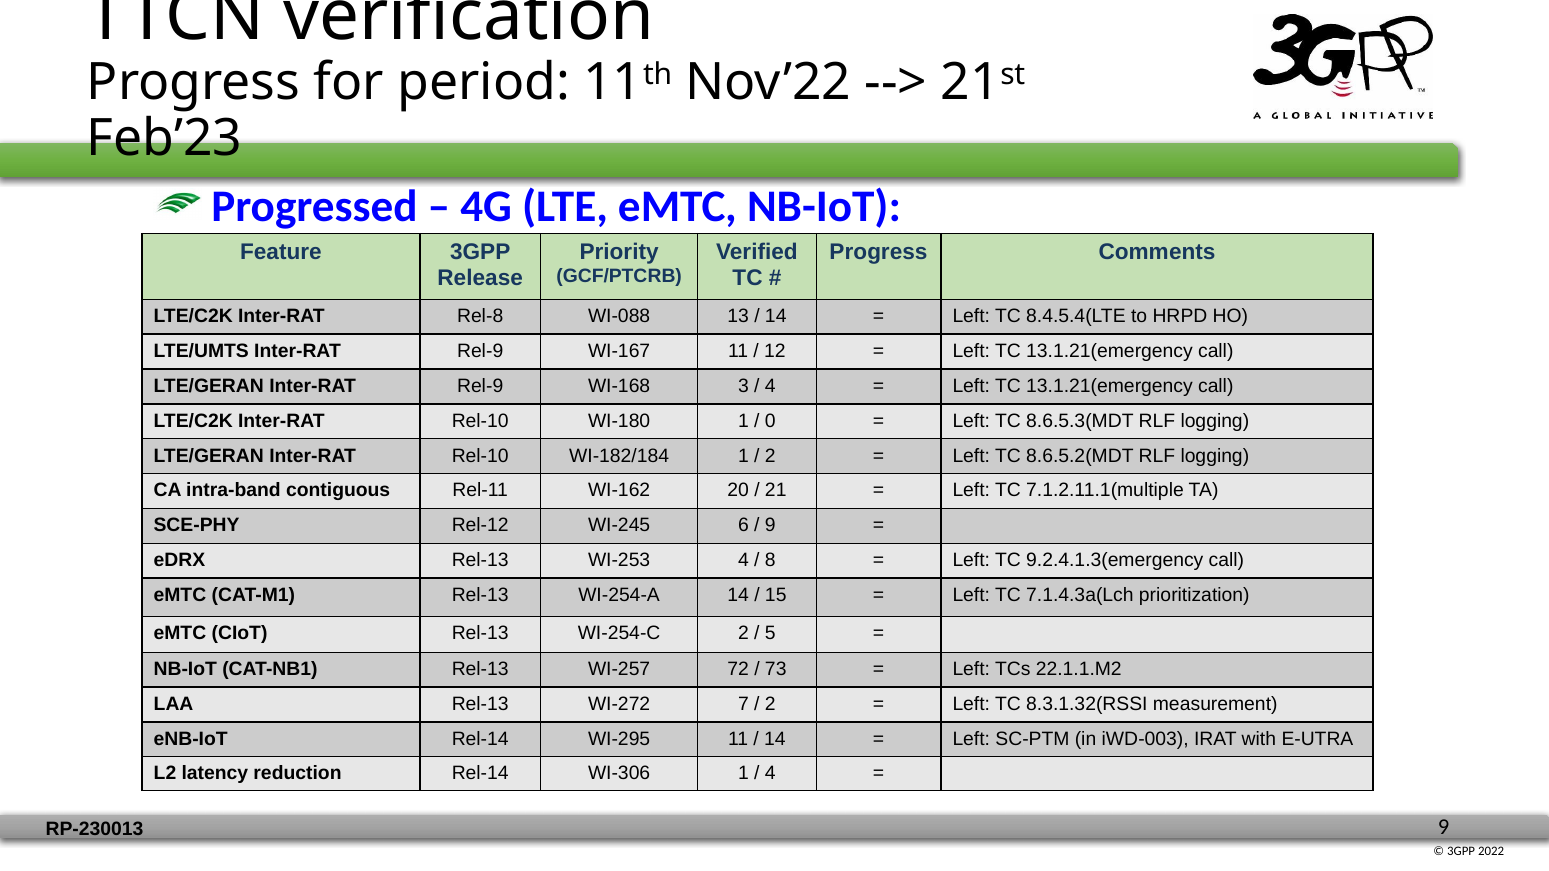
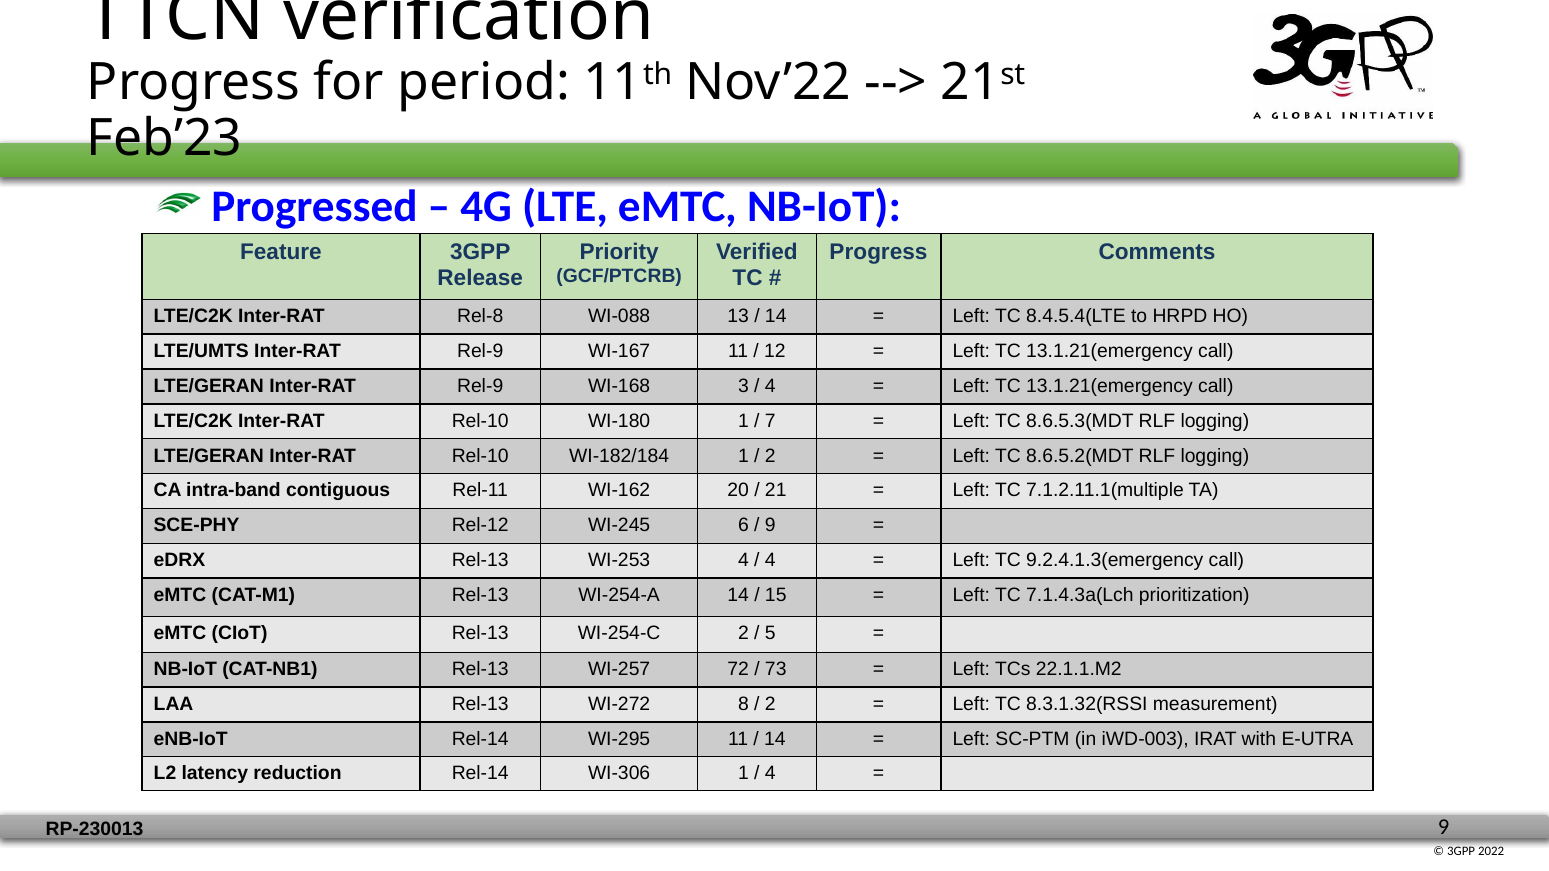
0: 0 -> 7 (770, 421)
8: 8 -> 4 (770, 560)
7: 7 -> 8 (744, 704)
